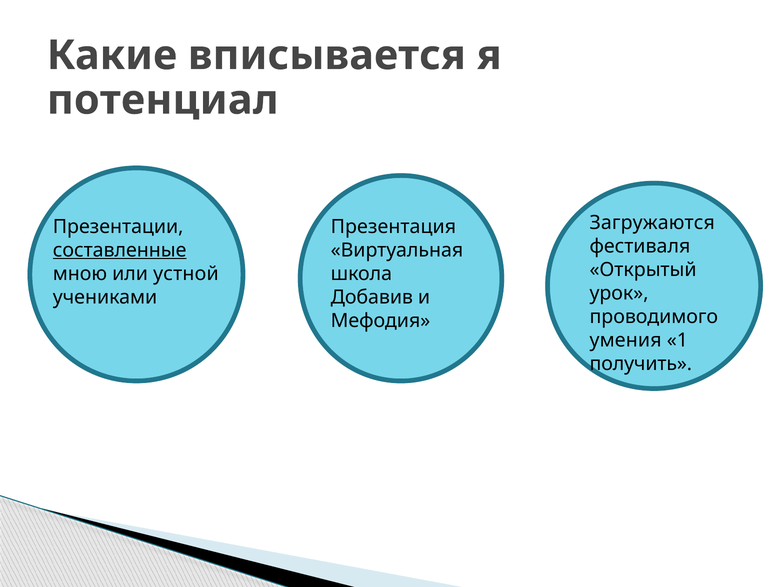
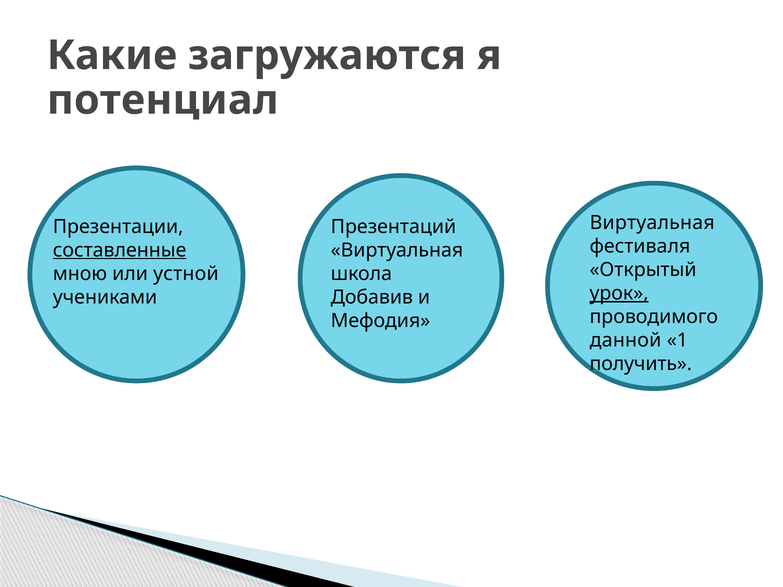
вписывается: вписывается -> загружаются (327, 56)
Загружаются: Загружаются -> Виртуальная (652, 223)
Презентация: Презентация -> Презентаций (393, 227)
урок underline: none -> present (619, 293)
умения: умения -> данной (626, 340)
